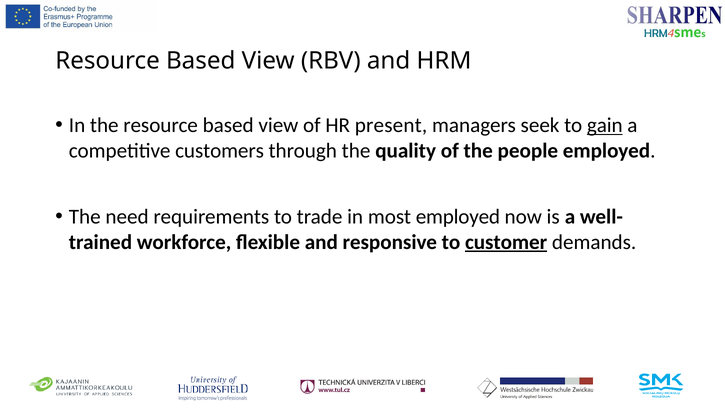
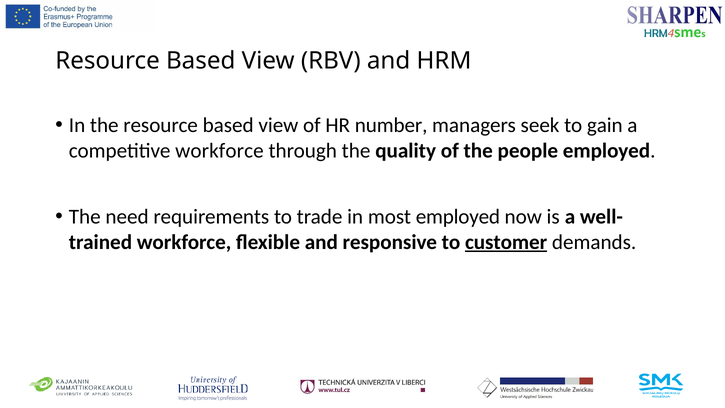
present: present -> number (391, 125)
gain underline: present -> none (605, 125)
competitive customers: customers -> workforce (219, 151)
